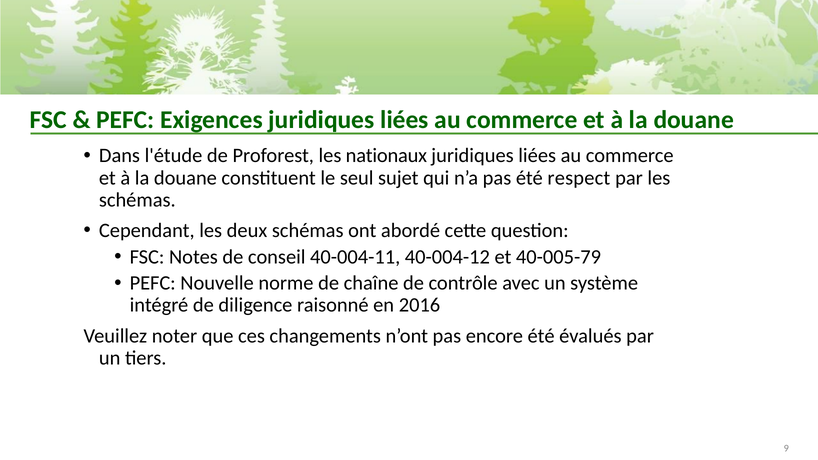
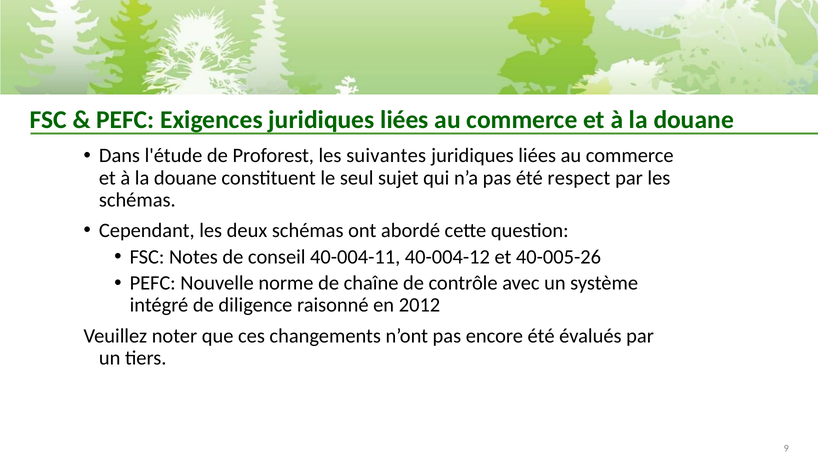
nationaux: nationaux -> suivantes (386, 156)
40-005-79: 40-005-79 -> 40-005-26 (559, 257)
2016: 2016 -> 2012 (419, 305)
